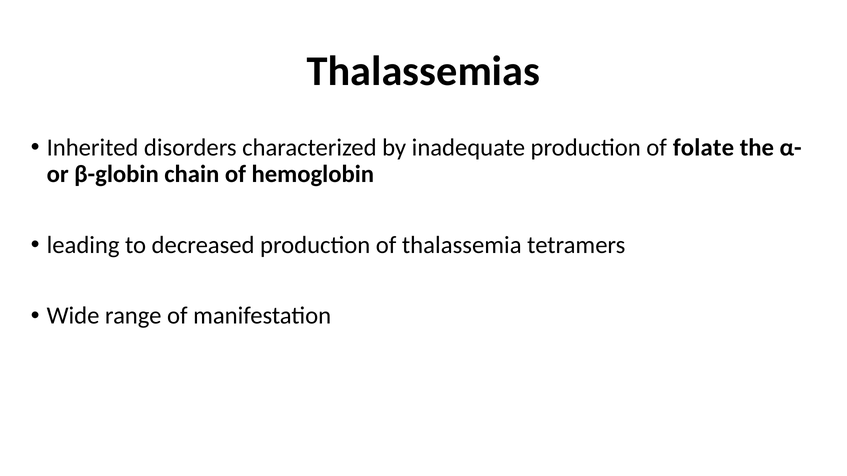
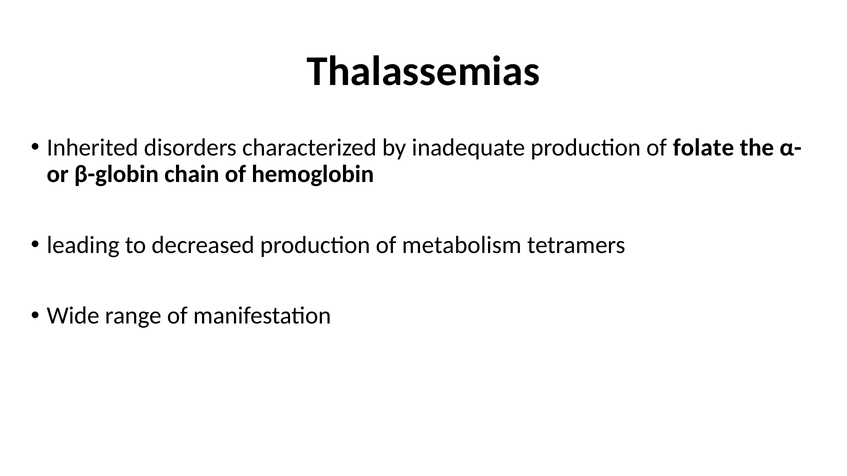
thalassemia: thalassemia -> metabolism (462, 245)
